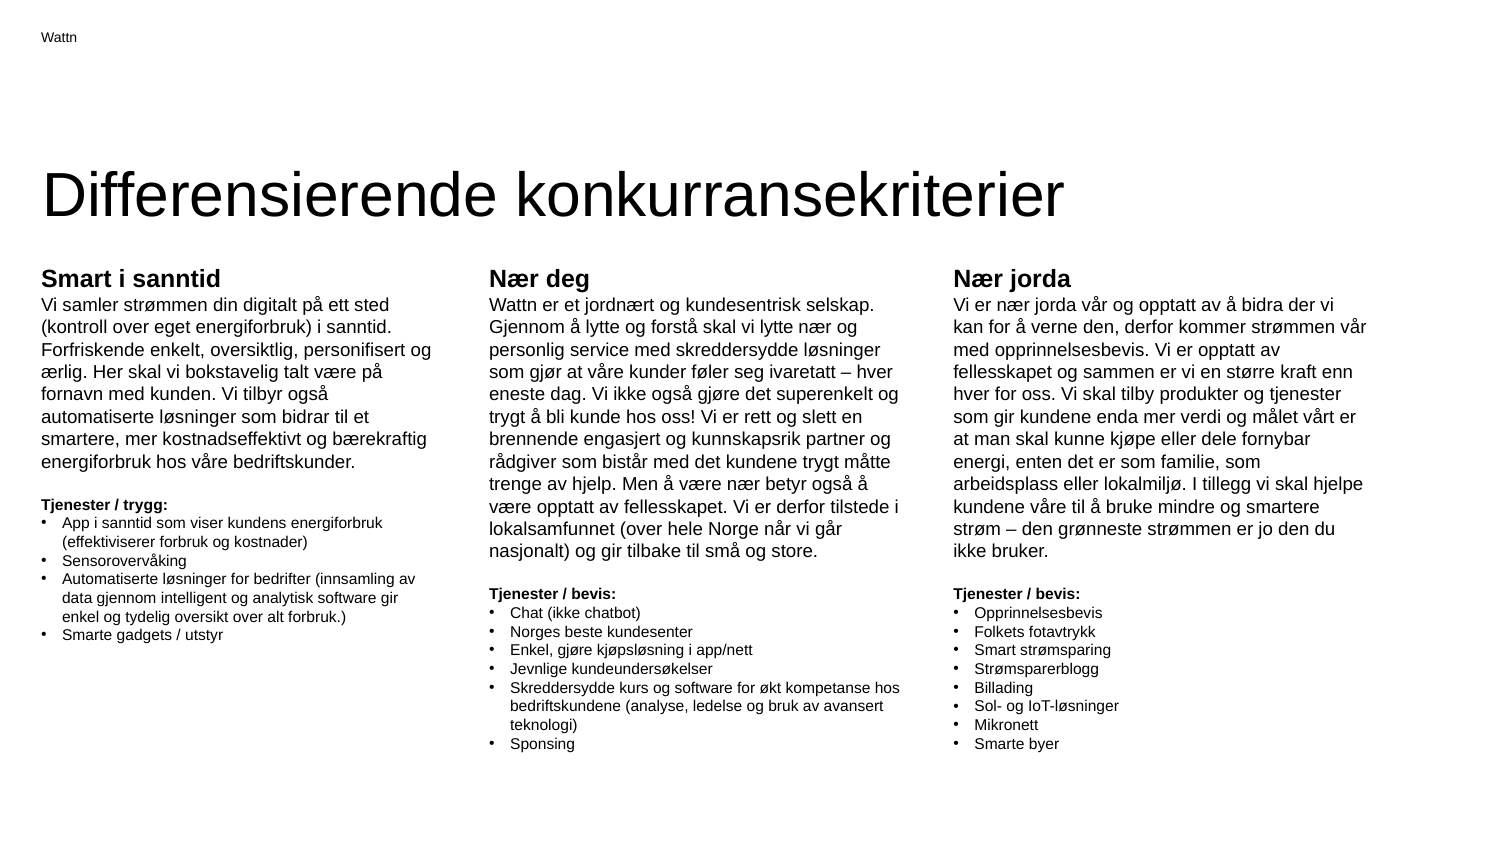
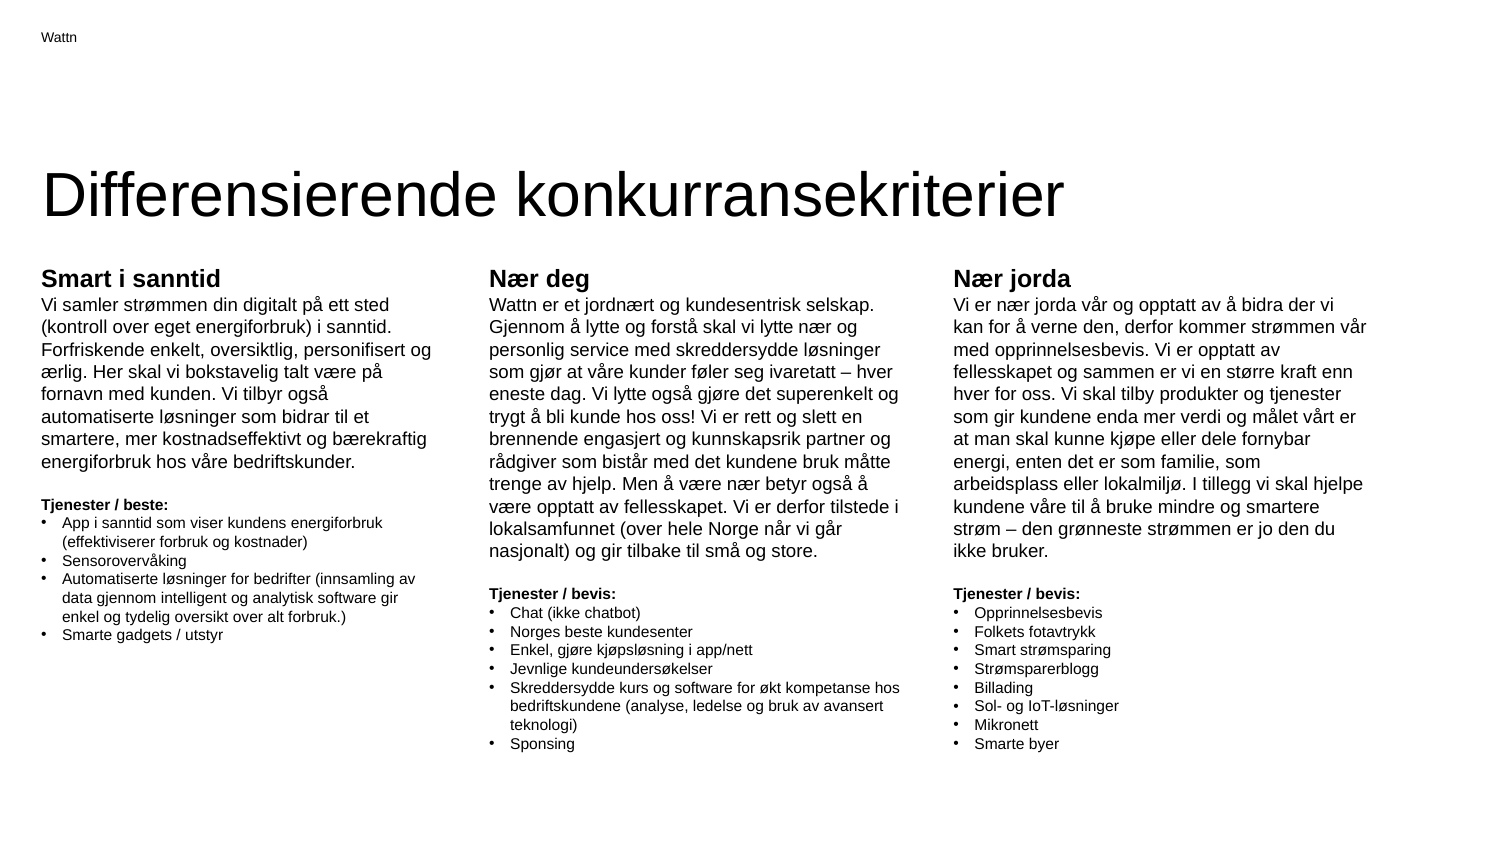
dag Vi ikke: ikke -> lytte (630, 395)
kundene trygt: trygt -> bruk (821, 462)
trygg: trygg -> beste (146, 505)
